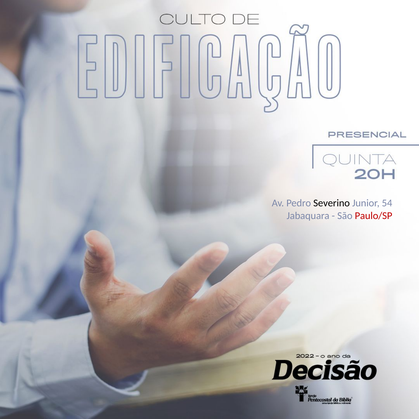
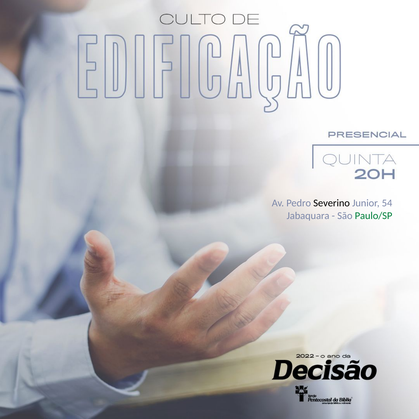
Paulo/SP colour: red -> green (374, 216)
